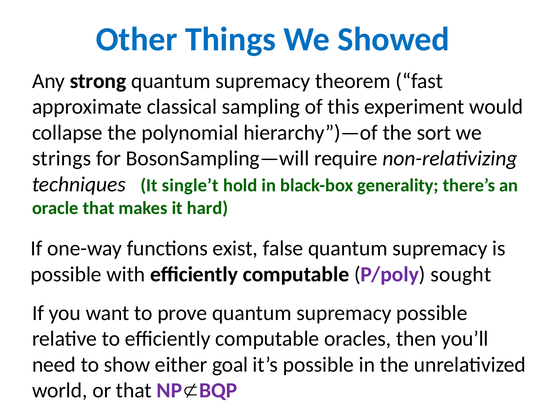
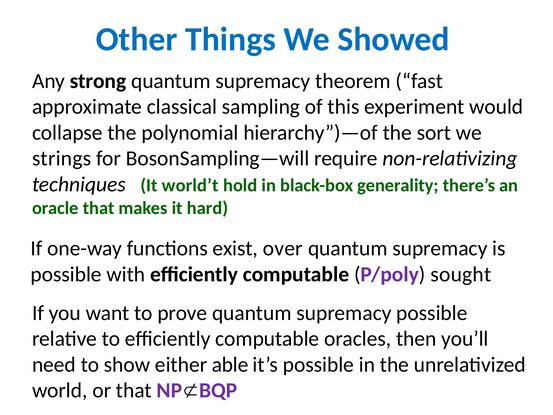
single’t: single’t -> world’t (190, 185)
false: false -> over (283, 248)
goal: goal -> able (230, 364)
